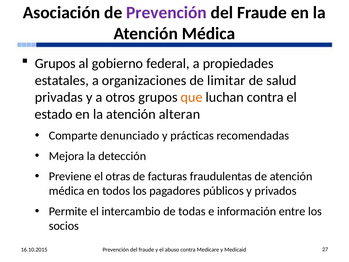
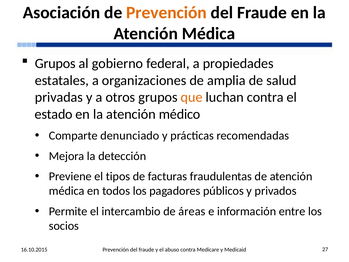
Prevención colour: purple -> orange (167, 13)
limitar: limitar -> amplia (226, 80)
alteran: alteran -> médico (180, 114)
otras: otras -> tipos (118, 176)
todas: todas -> áreas (192, 211)
